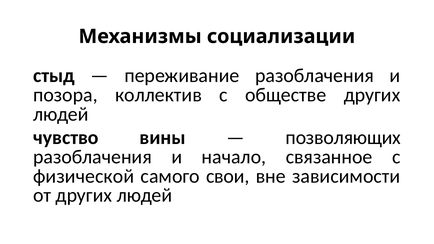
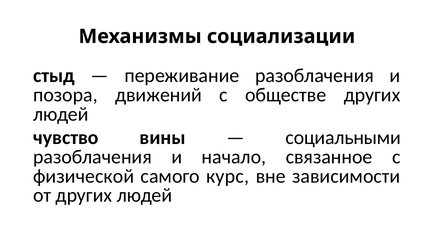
коллектив: коллектив -> движений (159, 95)
позволяющих: позволяющих -> социальными (343, 138)
свои: свои -> курс (228, 176)
